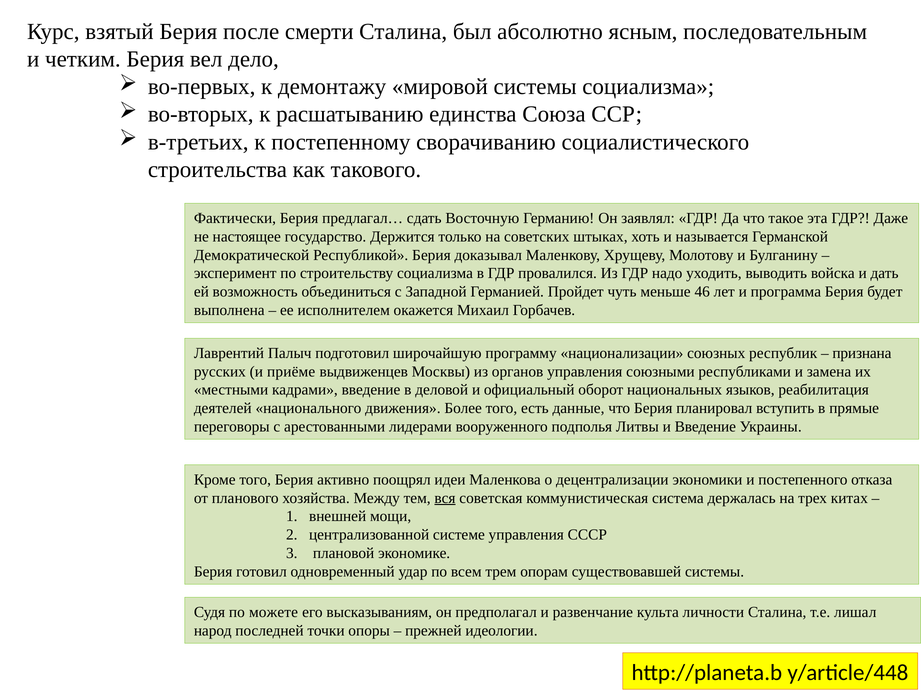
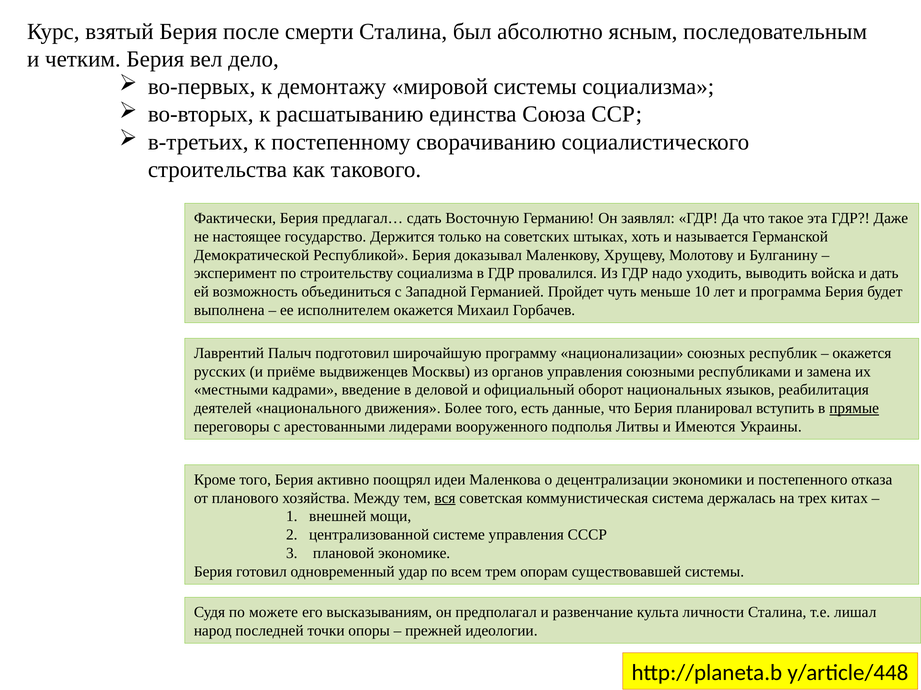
46: 46 -> 10 (702, 292)
признана: признана -> окажется (862, 353)
прямые underline: none -> present (854, 409)
и Введение: Введение -> Имеются (705, 427)
